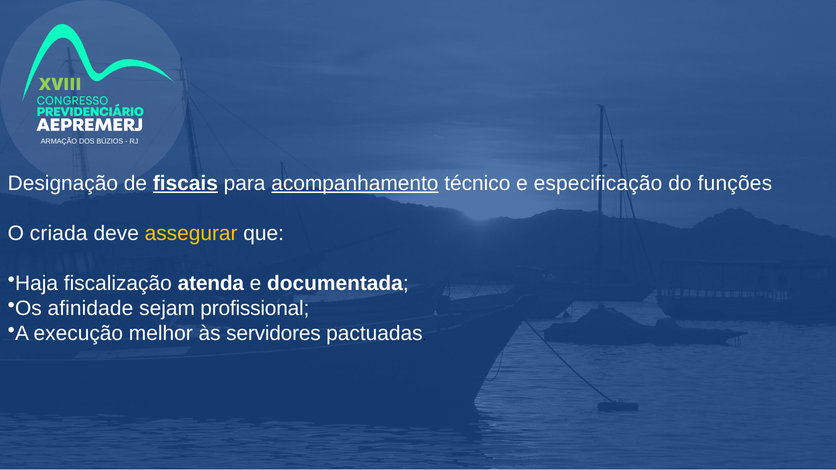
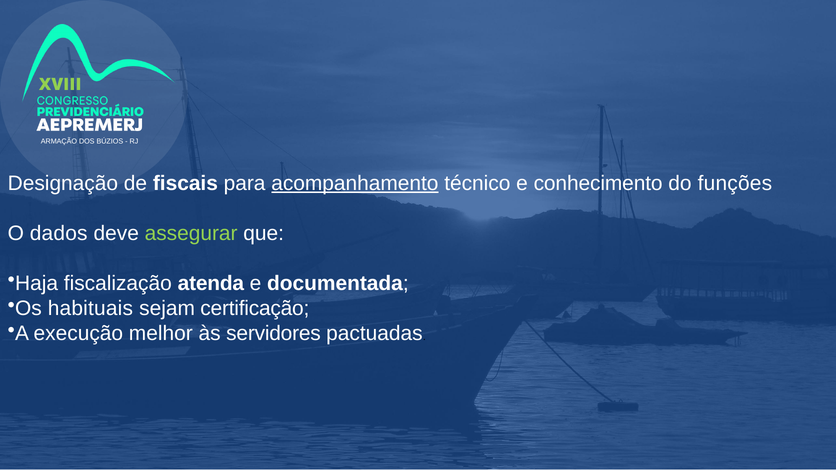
fiscais underline: present -> none (185, 183)
especificação: especificação -> conhecimento (598, 183)
criada: criada -> dados (59, 233)
assegurar colour: yellow -> light green (191, 233)
afinidade: afinidade -> habituais (90, 309)
profissional: profissional -> certificação (255, 309)
